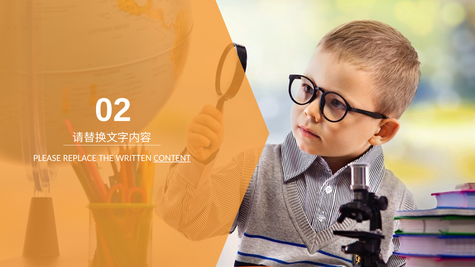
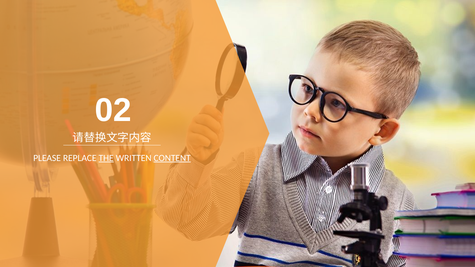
THE underline: none -> present (106, 158)
